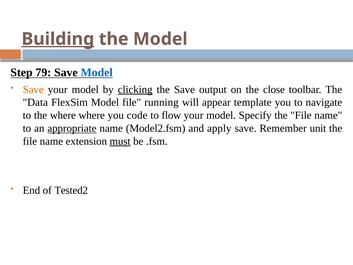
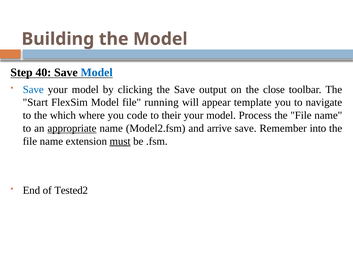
Building underline: present -> none (58, 39)
79: 79 -> 40 (43, 72)
Save colour: orange -> blue (33, 89)
clicking underline: present -> none (135, 89)
Data: Data -> Start (35, 102)
the where: where -> which (63, 115)
flow: flow -> their (171, 115)
Specify: Specify -> Process (255, 115)
apply: apply -> arrive (219, 128)
unit: unit -> into (318, 128)
